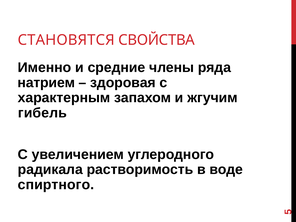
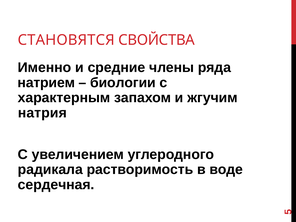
здоровая: здоровая -> биологии (123, 83)
гибель: гибель -> натрия (42, 113)
спиртного: спиртного -> сердечная (56, 185)
